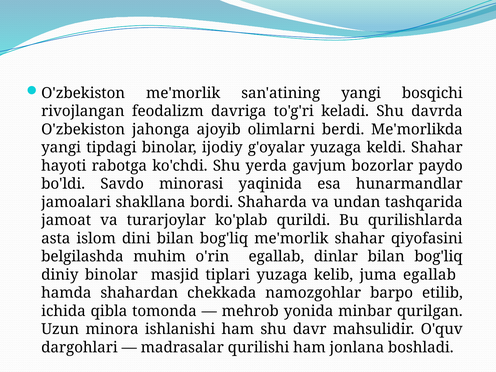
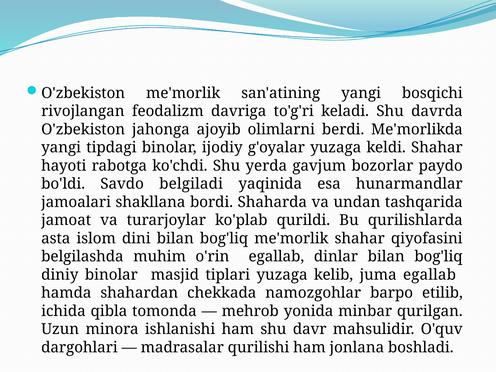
minorasi: minorasi -> belgiladi (191, 184)
